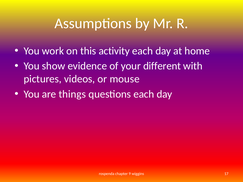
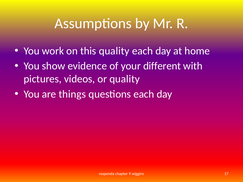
this activity: activity -> quality (114, 51)
or mouse: mouse -> quality (125, 79)
